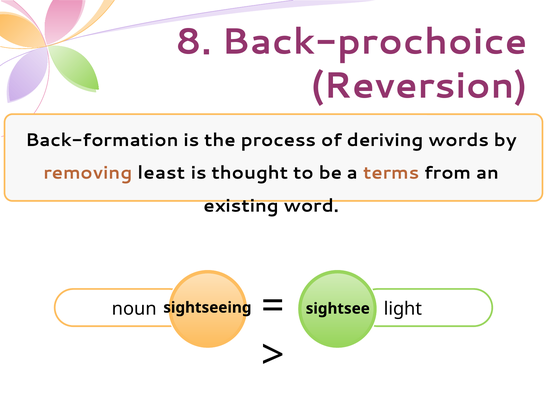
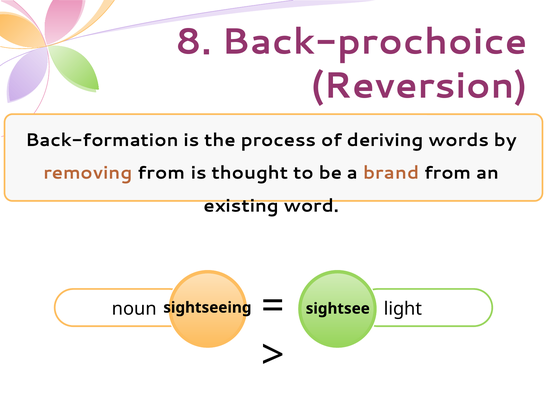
removing least: least -> from (161, 173)
terms: terms -> brand (391, 173)
